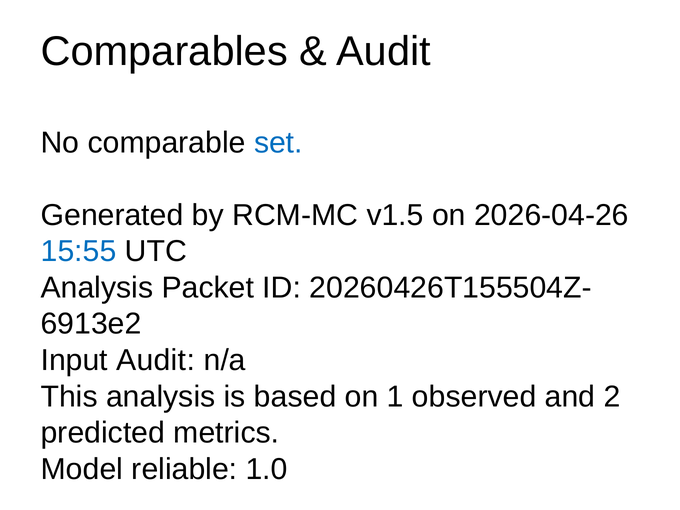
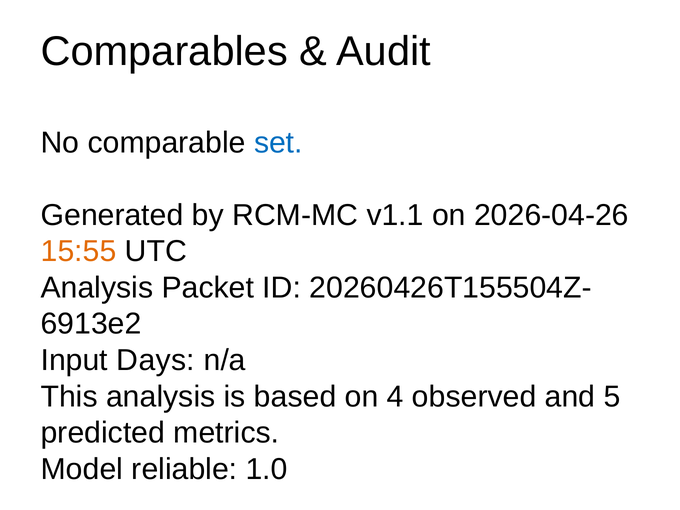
v1.5: v1.5 -> v1.1 (395, 215)
15:55 colour: blue -> orange (79, 251)
Input Audit: Audit -> Days (156, 360)
1: 1 -> 4 (395, 397)
2: 2 -> 5 (612, 397)
